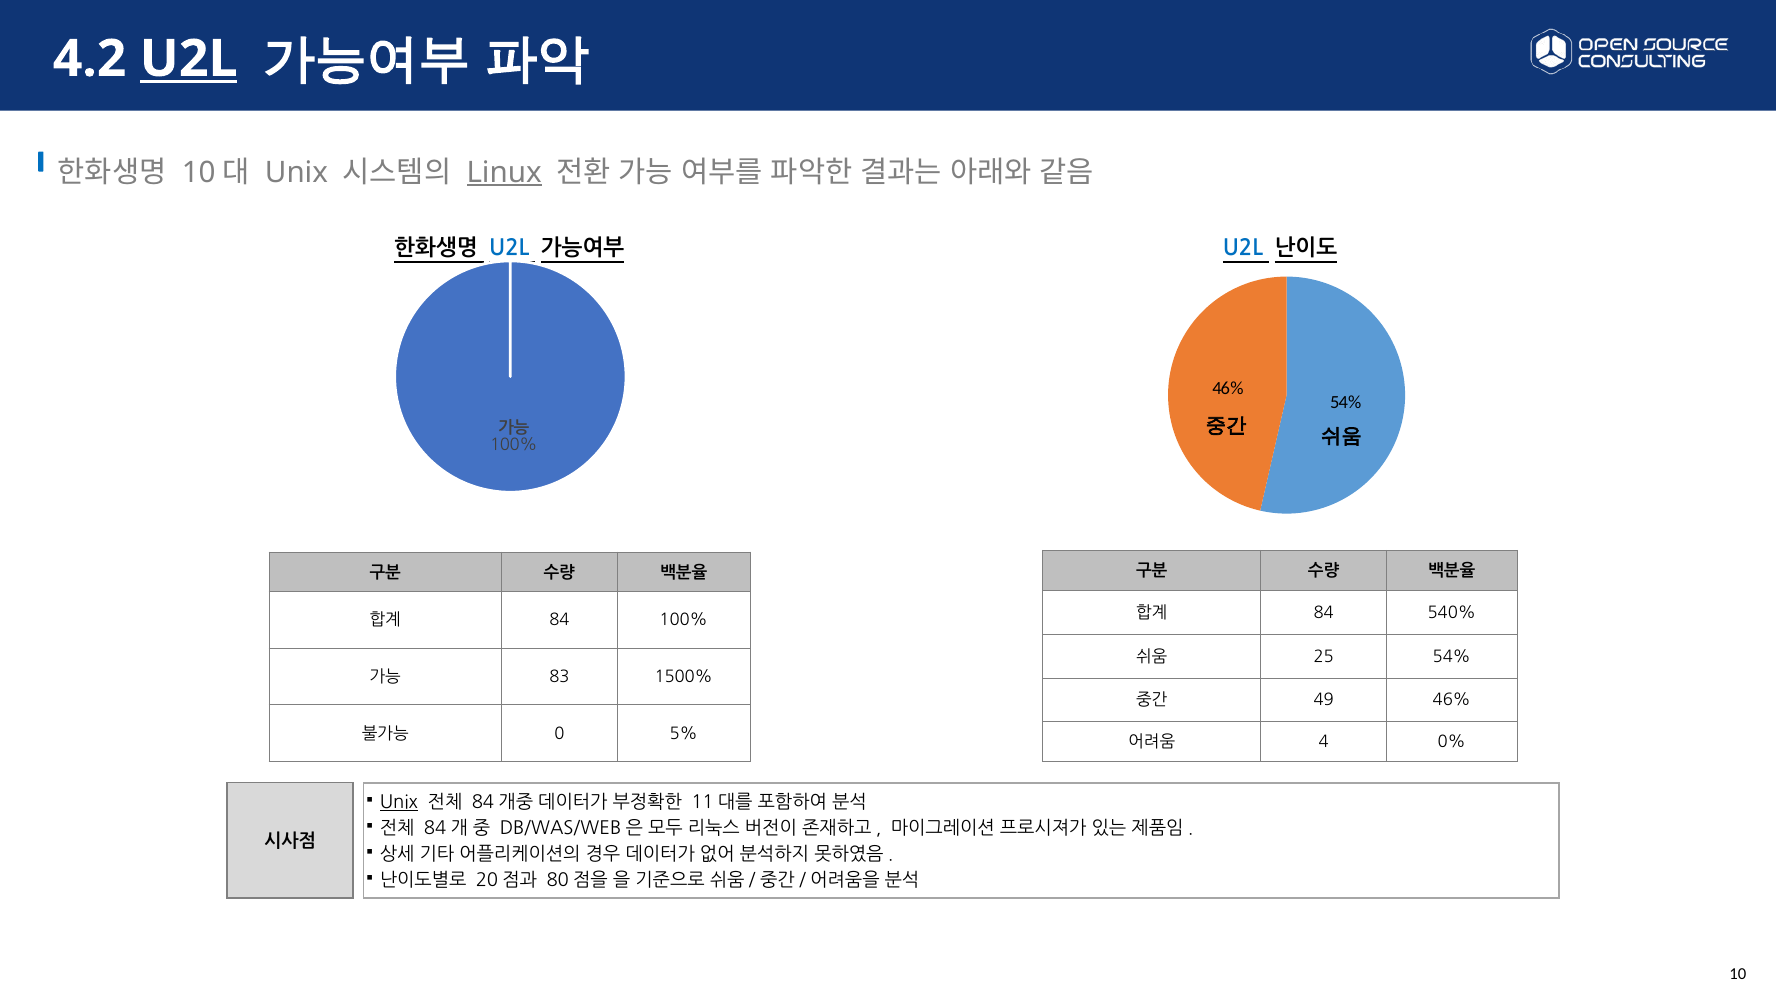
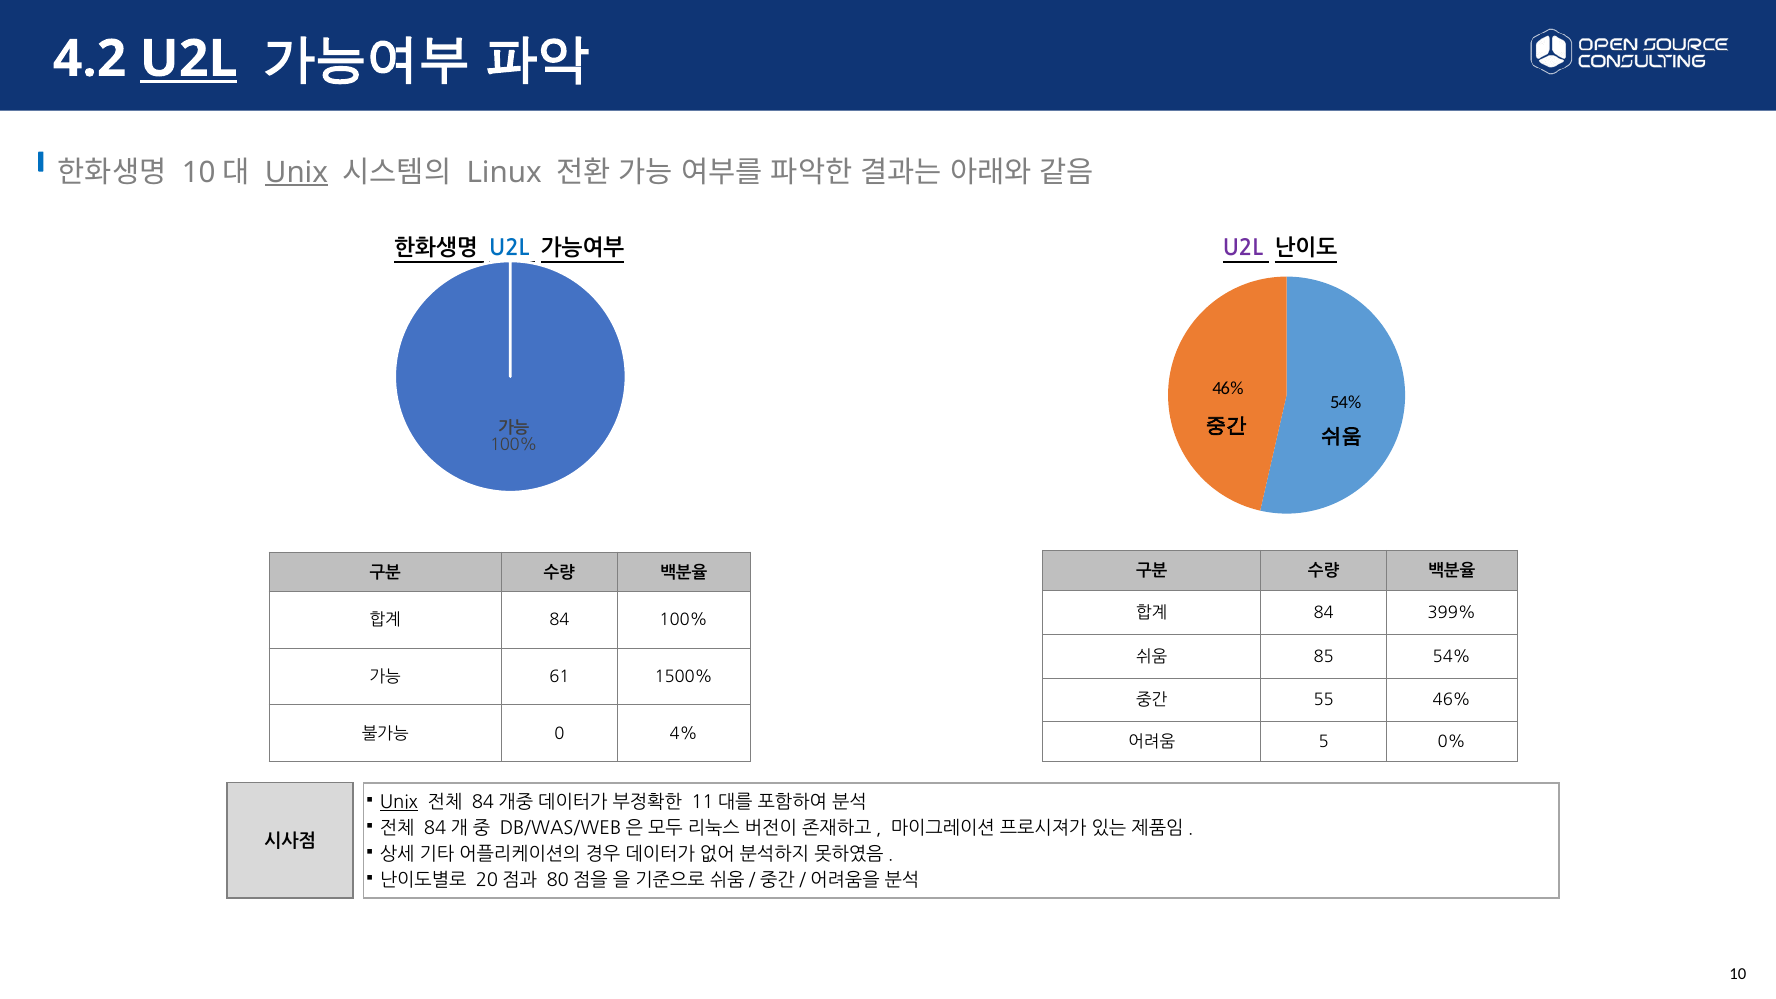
Unix underline: none -> present (296, 172)
Linux underline: present -> none (504, 172)
U2L colour: blue -> purple (1243, 248)
540%: 540% -> 399% (1452, 613)
25: 25 -> 85 (1324, 657)
83: 83 -> 61 (559, 677)
49: 49 -> 55 (1324, 700)
5%: 5% -> 4% (684, 734)
4: 4 -> 5 (1324, 742)
